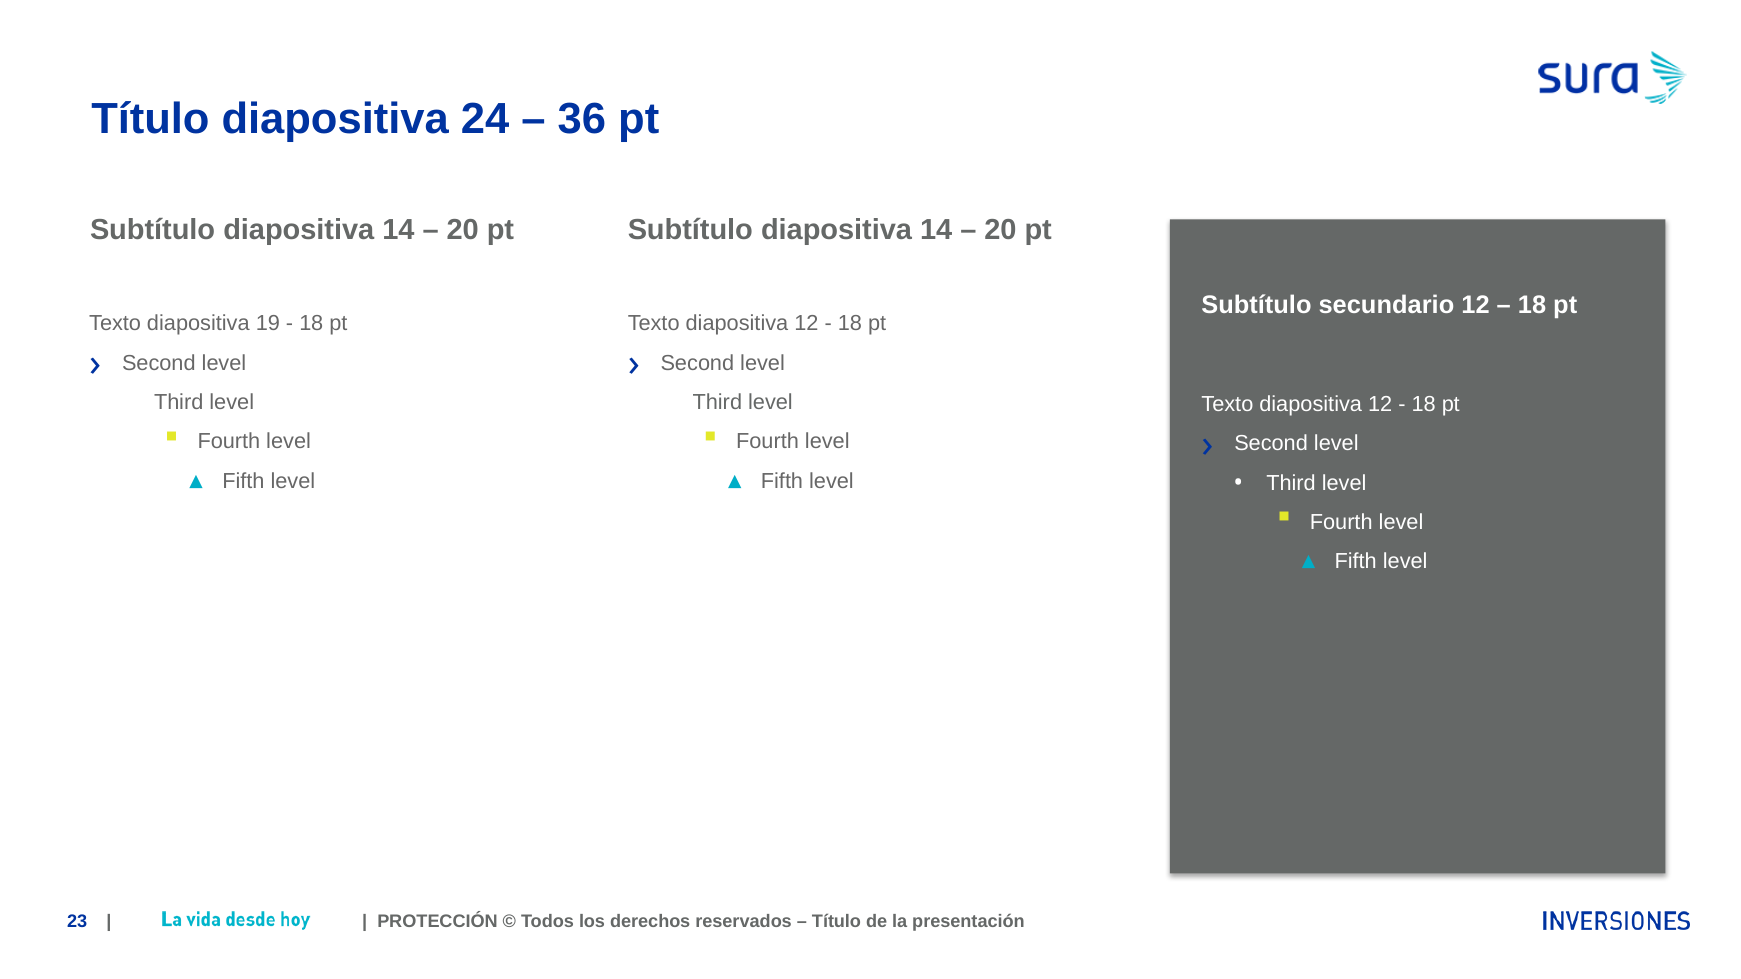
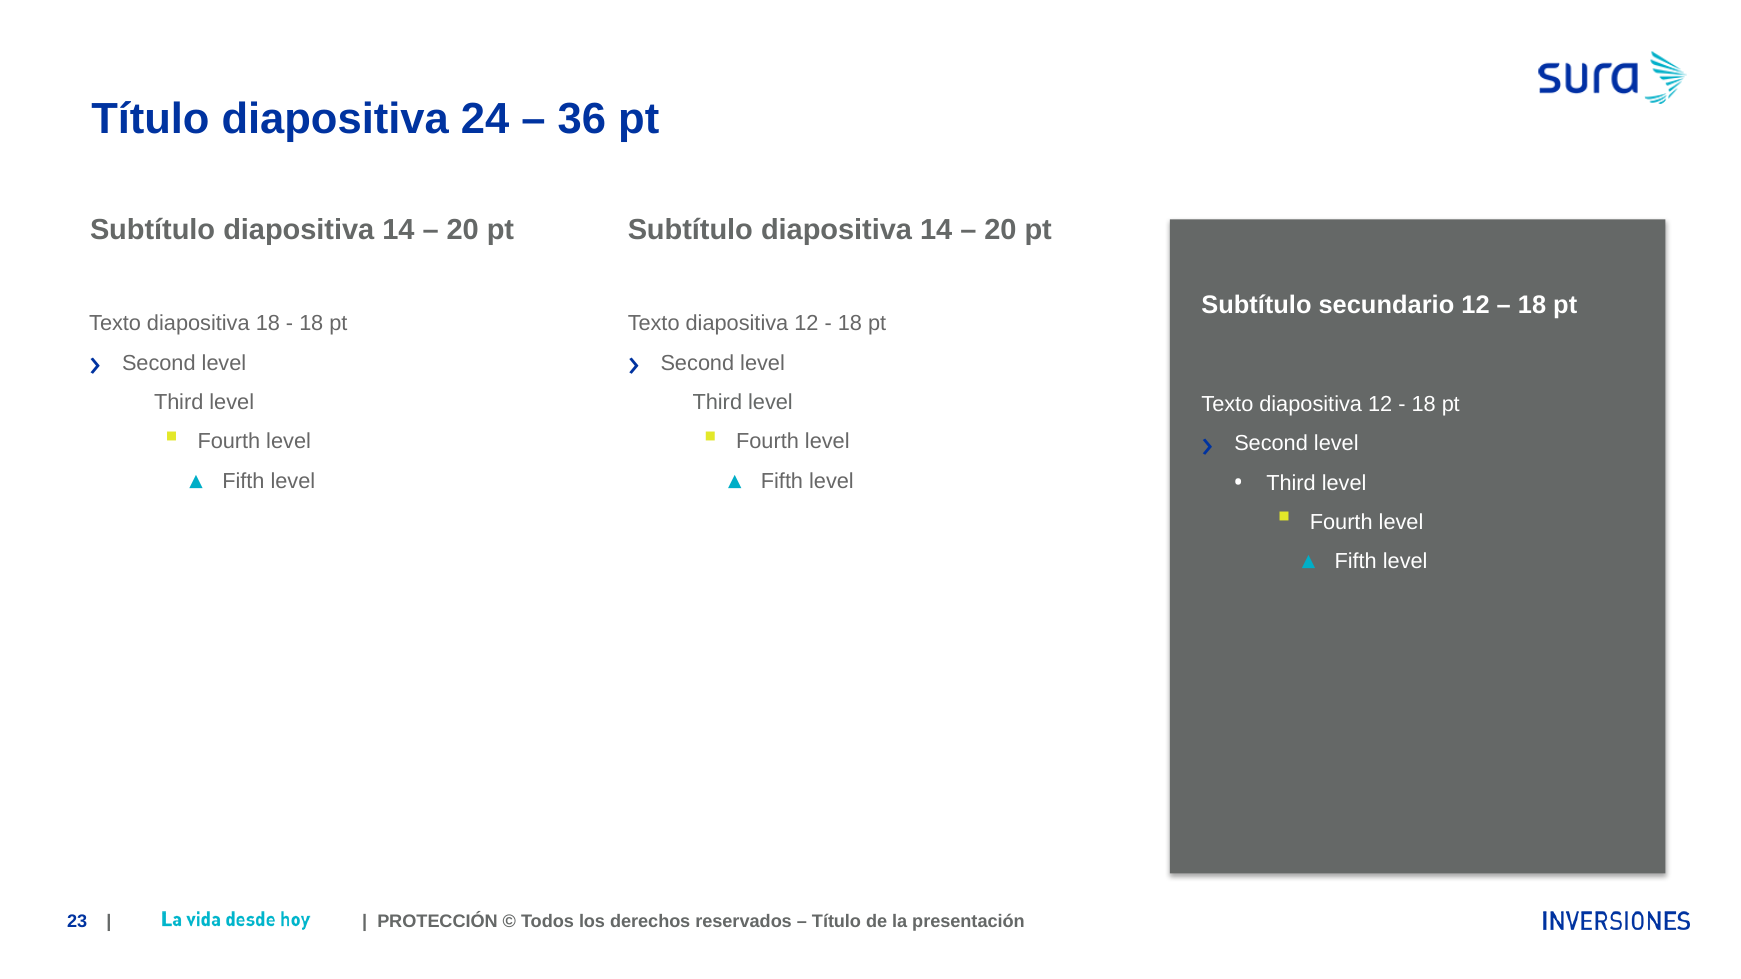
diapositiva 19: 19 -> 18 (268, 324)
